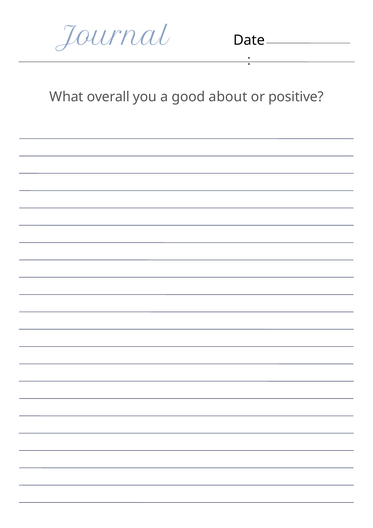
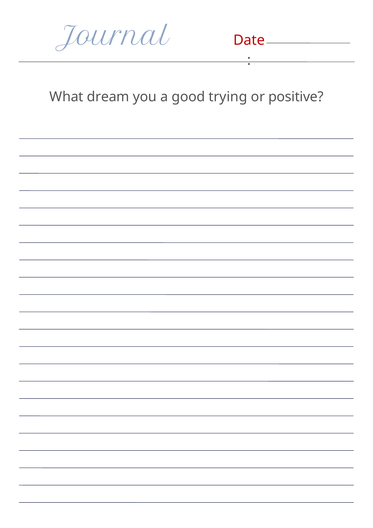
Date colour: black -> red (249, 40)
overall: overall -> dream (108, 97)
about: about -> trying (228, 97)
